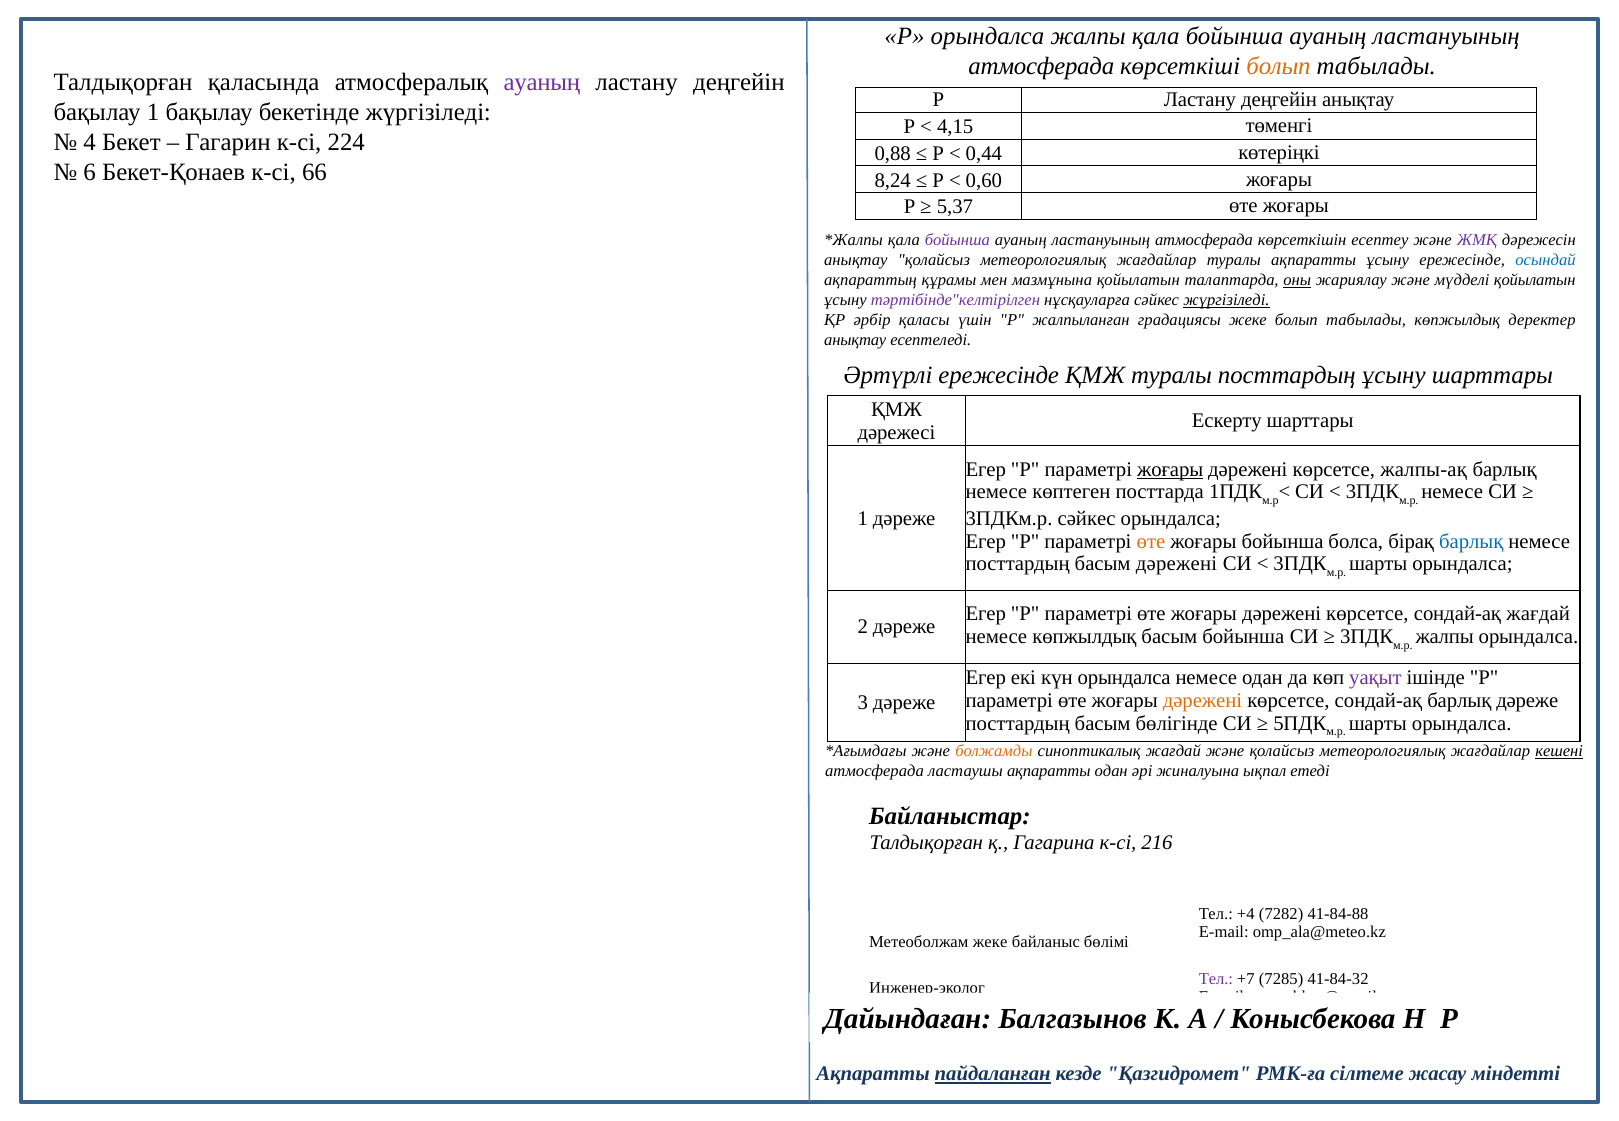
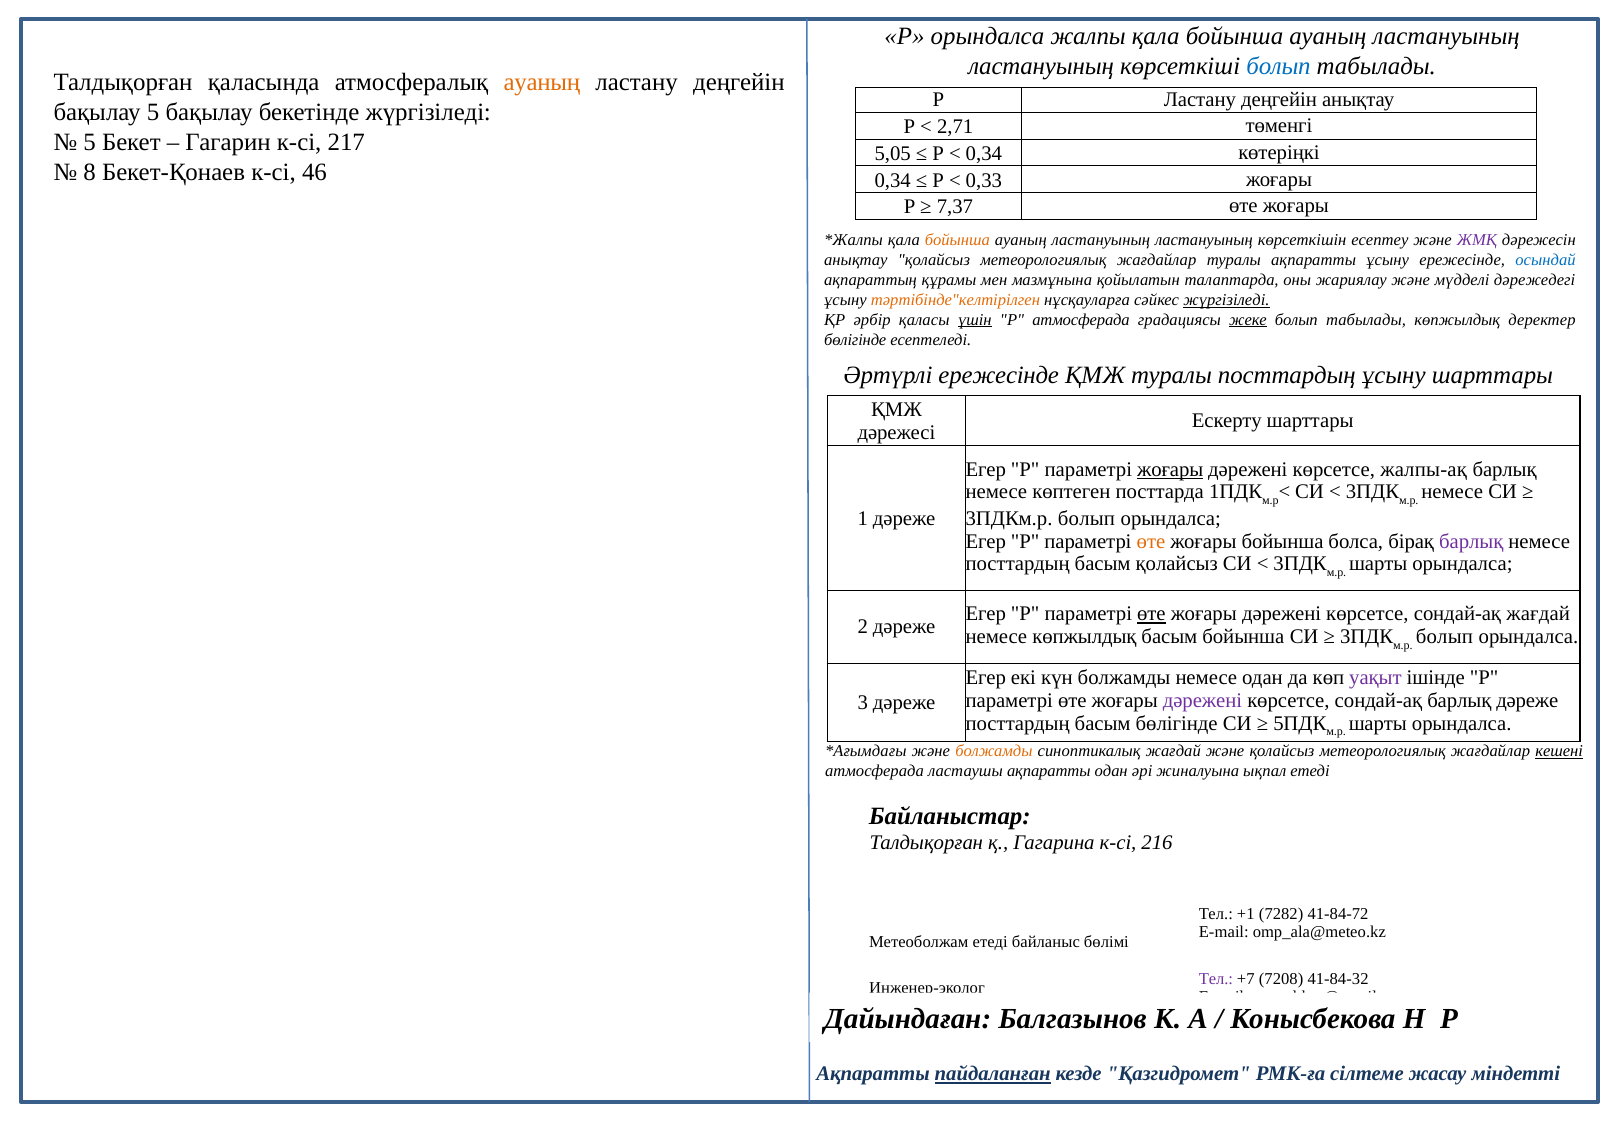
атмосферада: атмосферада -> ластануының (1041, 66)
болып colour: orange -> blue (1279, 66)
ауаның colour: purple -> orange (542, 82)
бақылау 1: 1 -> 5 (153, 112)
4,15: 4,15 -> 2,71 (955, 127)
4: 4 -> 5 (90, 142)
224: 224 -> 217 (346, 142)
0,88: 0,88 -> 5,05 (893, 153)
0,44: 0,44 -> 0,34 (984, 153)
6: 6 -> 8 (90, 172)
66: 66 -> 46 (314, 172)
8,24: 8,24 -> 0,34 (893, 180)
0,60: 0,60 -> 0,33 (984, 180)
5,37: 5,37 -> 7,37 (955, 207)
бойынша colour: purple -> orange (957, 240)
атмосферада: атмосферада -> ластануының (1204, 240)
оны underline: present -> none (1297, 280)
мүдделі қойылатын: қойылатын -> дәрежедегі (1535, 280)
тәртібінде"келтірілген colour: purple -> orange (955, 300)
үшін underline: none -> present (975, 320)
Р жалпыланған: жалпыланған -> атмосферада (1081, 320)
жеке underline: none -> present (1248, 320)
анықтау: анықтау -> бөлігінде (855, 340)
3ПДКм.р сәйкес: сәйкес -> болып (1086, 518)
барлық colour: blue -> purple (1471, 541)
басым дәрежені: дәрежені -> қолайсыз (1177, 564)
өте underline: none -> present (1151, 614)
жалпы: жалпы -> болып (1444, 637)
күн орындалса: орындалса -> болжамды (1124, 678)
дәрежені colour: orange -> purple (1203, 701)
+4: +4 -> +1 (1246, 914)
41-84-88: 41-84-88 -> 41-84-72 (1338, 914)
Метеоболжам жеке: жеке -> етеді (990, 941)
7285: 7285 -> 7208 (1281, 979)
